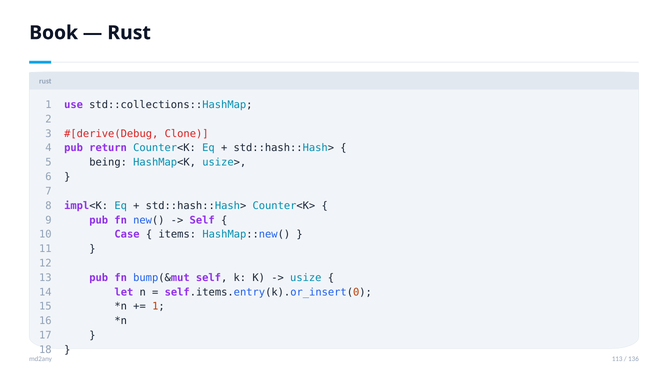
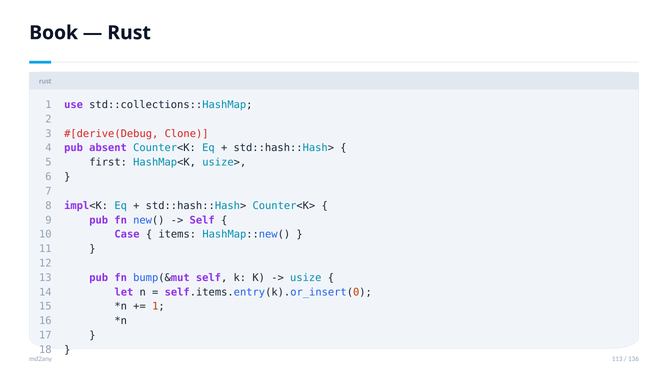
return: return -> absent (108, 148)
being: being -> first (108, 162)
